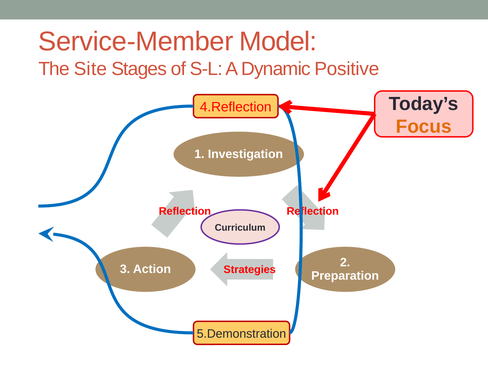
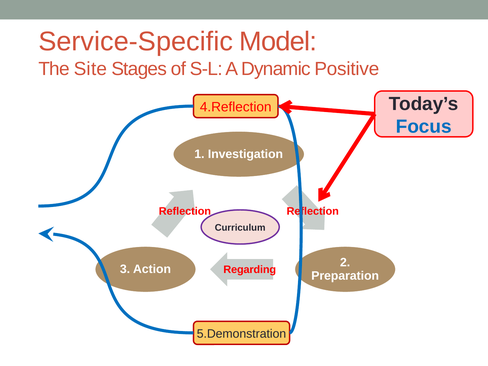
Service-Member: Service-Member -> Service-Specific (136, 42)
Focus colour: orange -> blue (424, 127)
Strategies: Strategies -> Regarding (250, 270)
